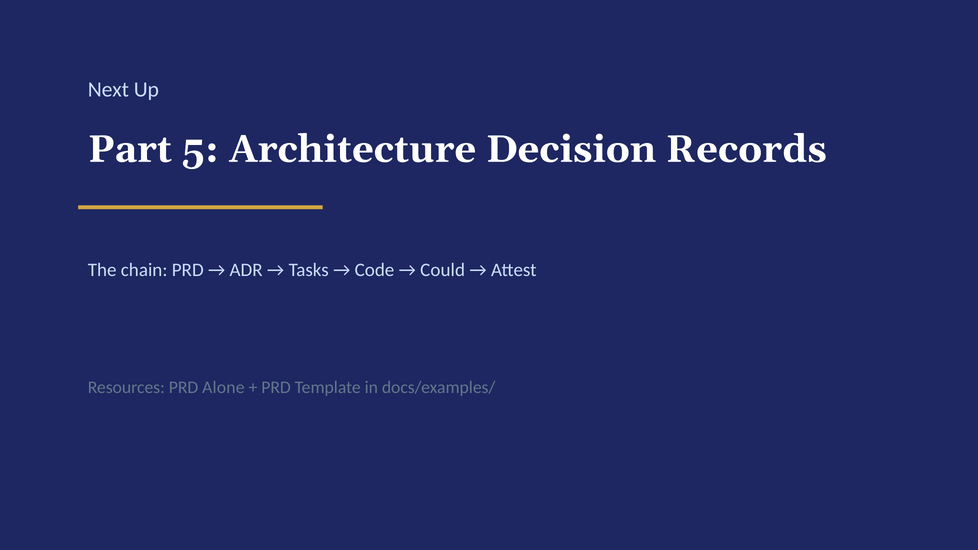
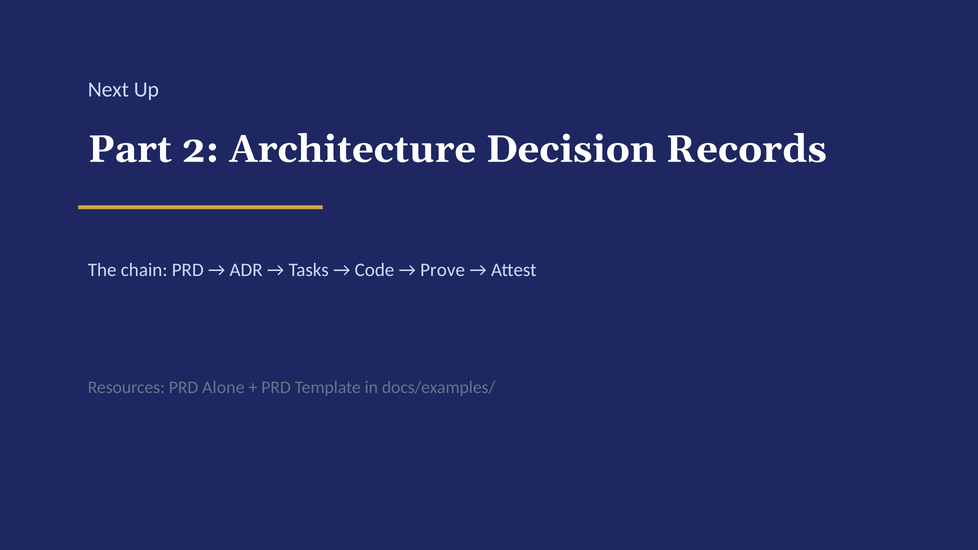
5: 5 -> 2 (200, 149)
Could: Could -> Prove (443, 270)
